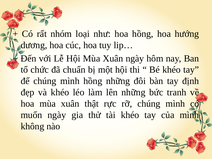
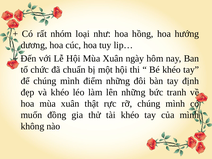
mình hồng: hồng -> điểm (93, 81)
muốn ngày: ngày -> đồng (57, 115)
